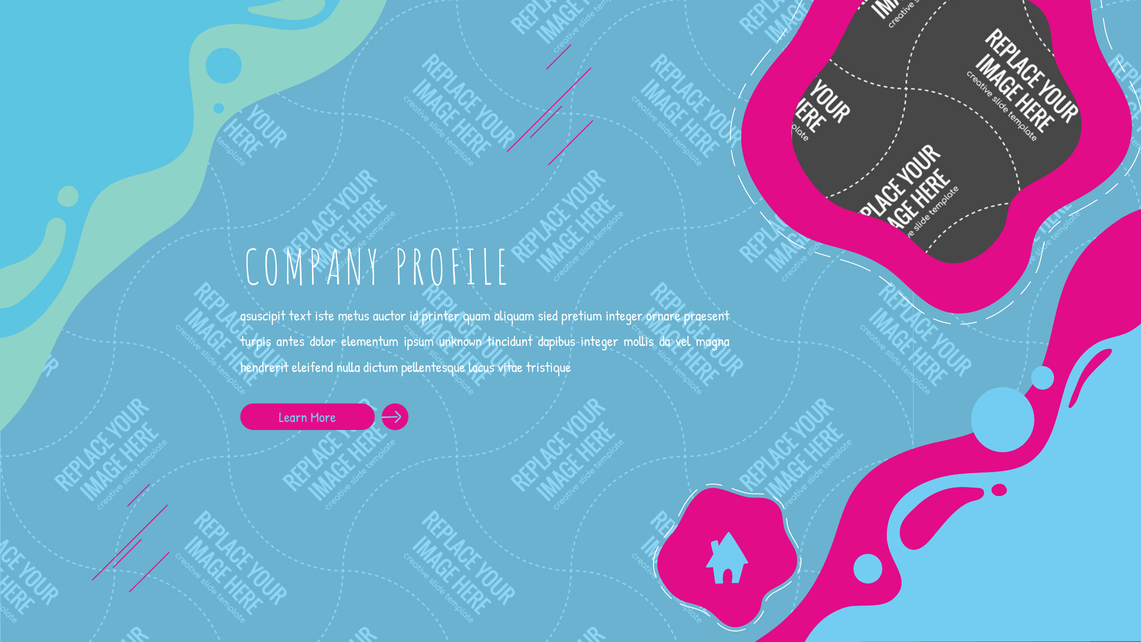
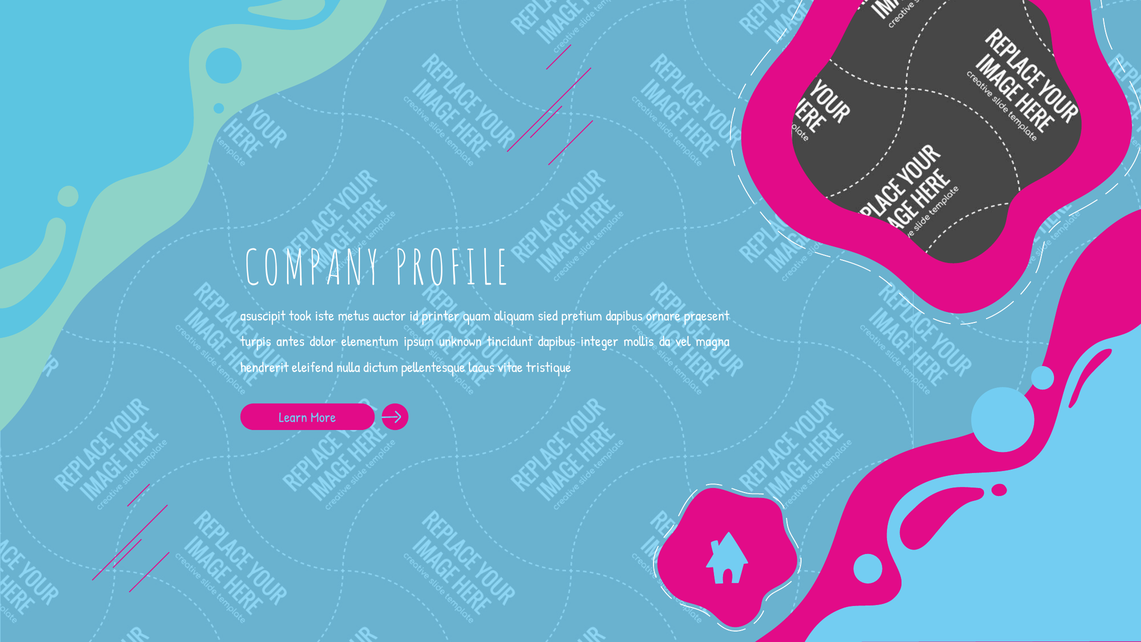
text: text -> took (300, 316)
pretium integer: integer -> dapibus (624, 316)
